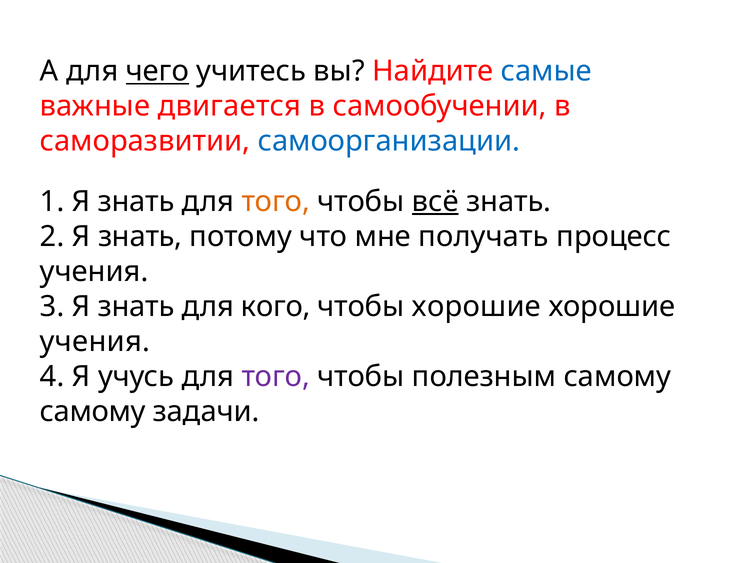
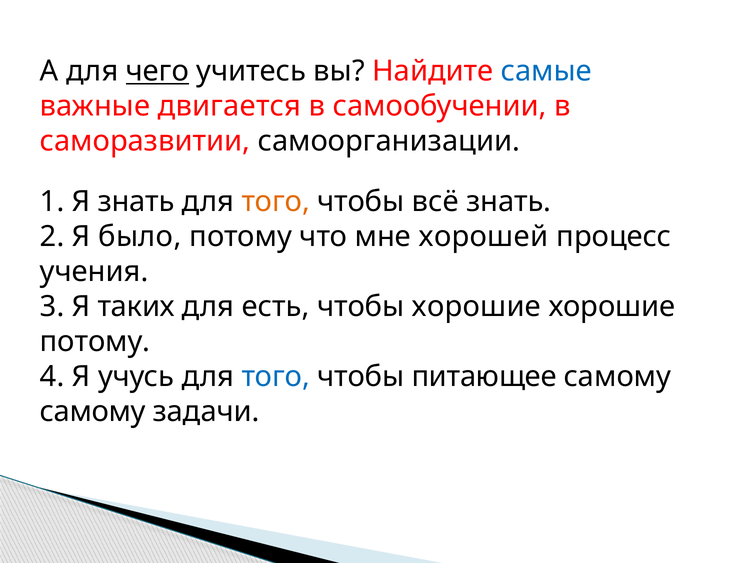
самоорганизации colour: blue -> black (389, 141)
всё underline: present -> none (435, 201)
2 Я знать: знать -> было (140, 236)
получать: получать -> хорошей (484, 236)
3 Я знать: знать -> таких (136, 306)
кого: кого -> есть (276, 306)
учения: учения -> потому (95, 341)
того colour: purple -> blue (276, 376)
полезным: полезным -> питающее (484, 376)
